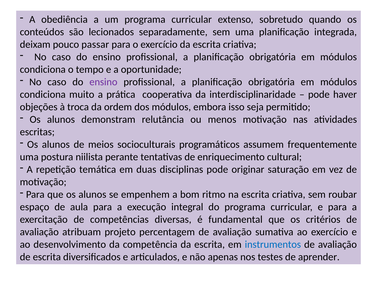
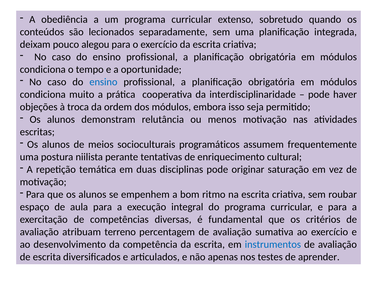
passar: passar -> alegou (95, 44)
ensino colour: purple -> blue (103, 82)
projeto: projeto -> terreno (120, 231)
